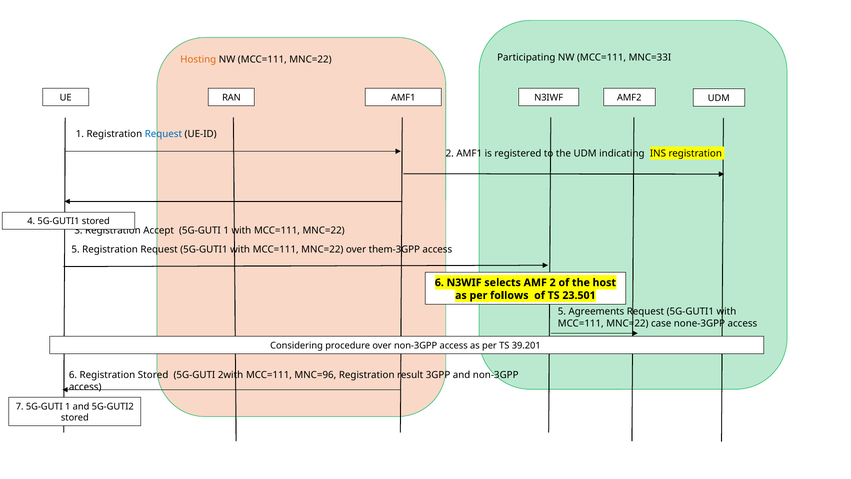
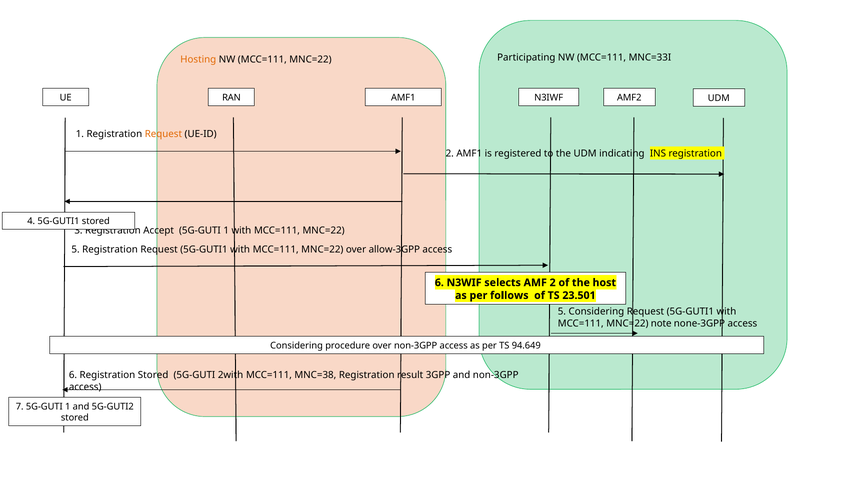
Request colour: blue -> orange (163, 134)
them-3GPP: them-3GPP -> allow-3GPP (394, 249)
5 Agreements: Agreements -> Considering (596, 312)
case: case -> note (661, 323)
39.201: 39.201 -> 94.649 (526, 346)
MNC=96: MNC=96 -> MNC=38 (315, 375)
